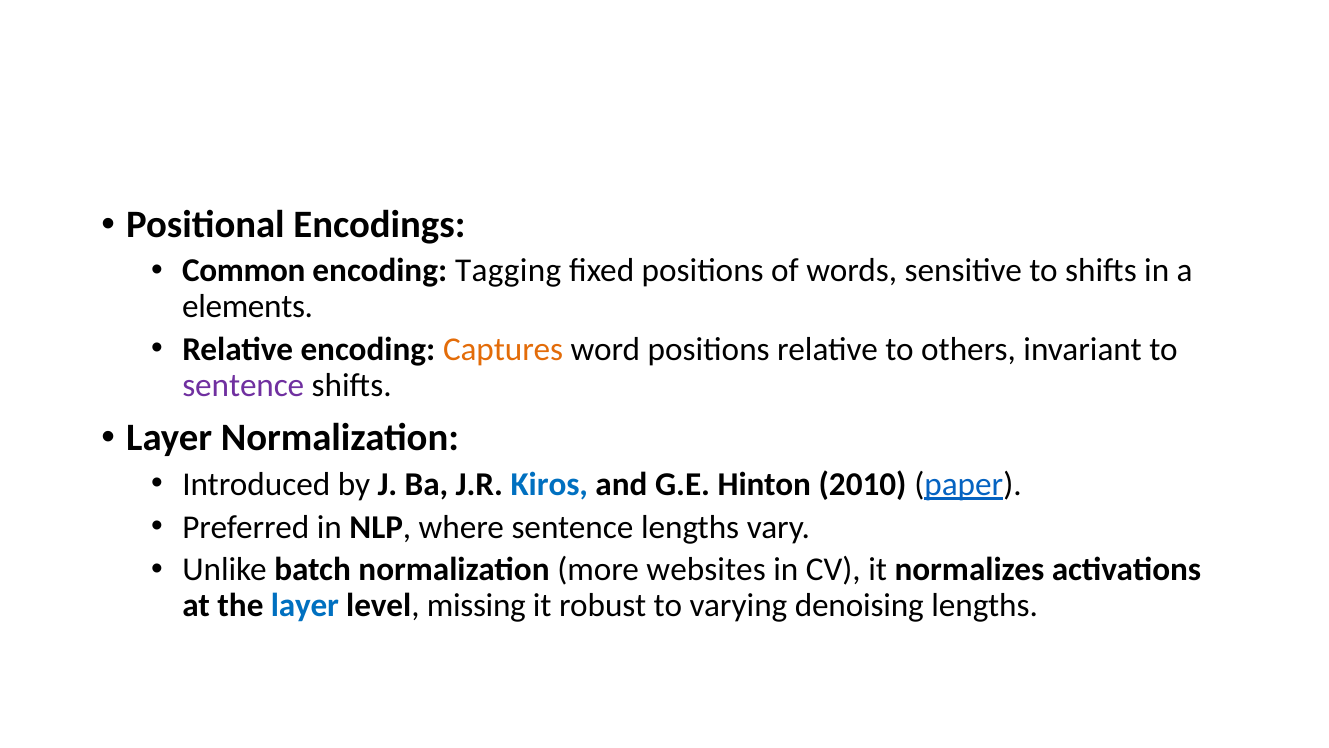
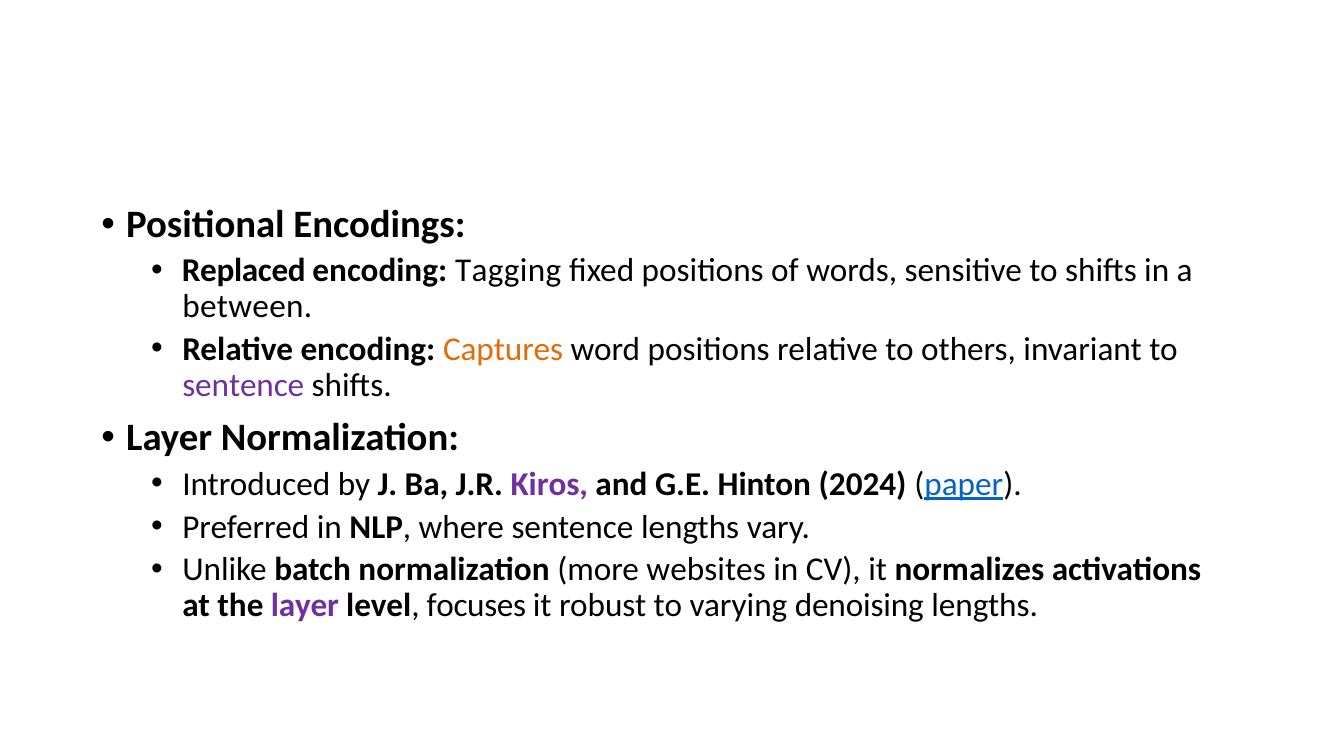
Common: Common -> Replaced (244, 270)
elements: elements -> between (247, 306)
Kiros colour: blue -> purple (549, 484)
2010: 2010 -> 2024 (863, 484)
layer colour: blue -> purple (305, 605)
missing: missing -> focuses (476, 605)
